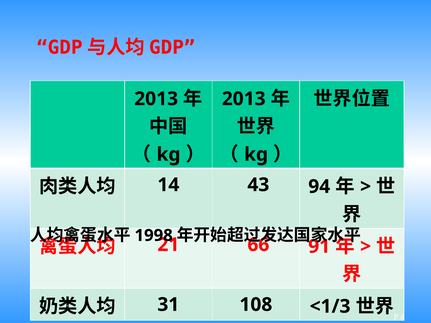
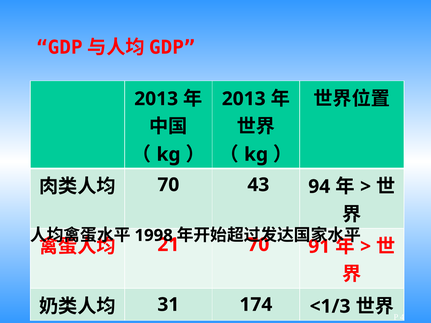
14: 14 -> 70 (168, 185)
21 66: 66 -> 70 (258, 245)
108: 108 -> 174 (256, 305)
